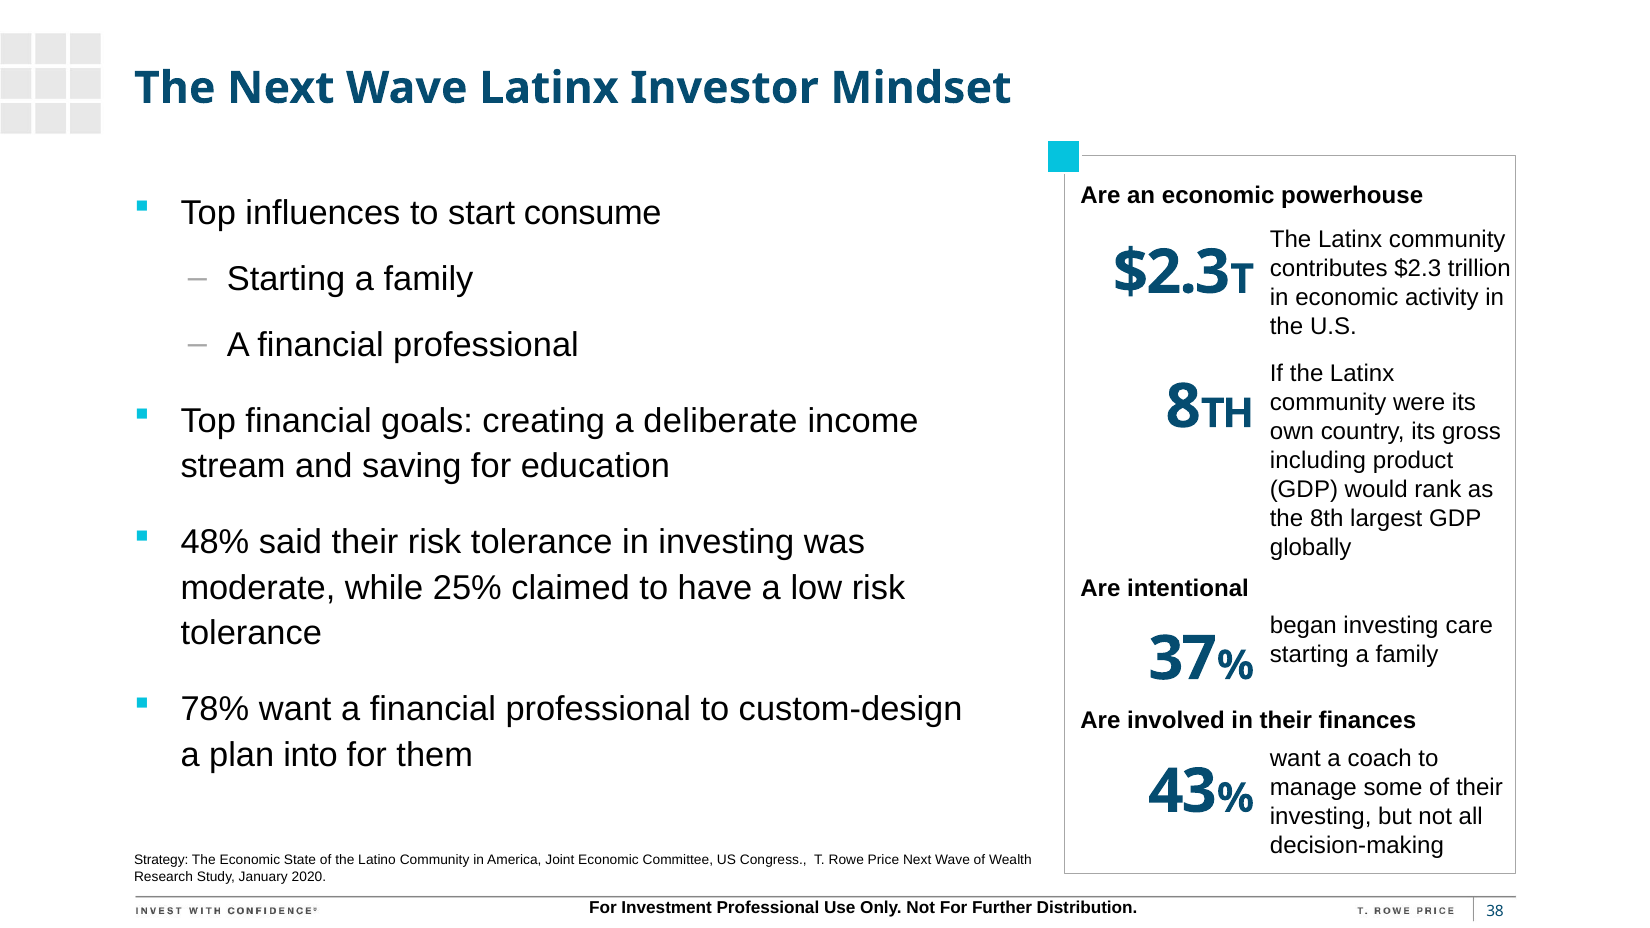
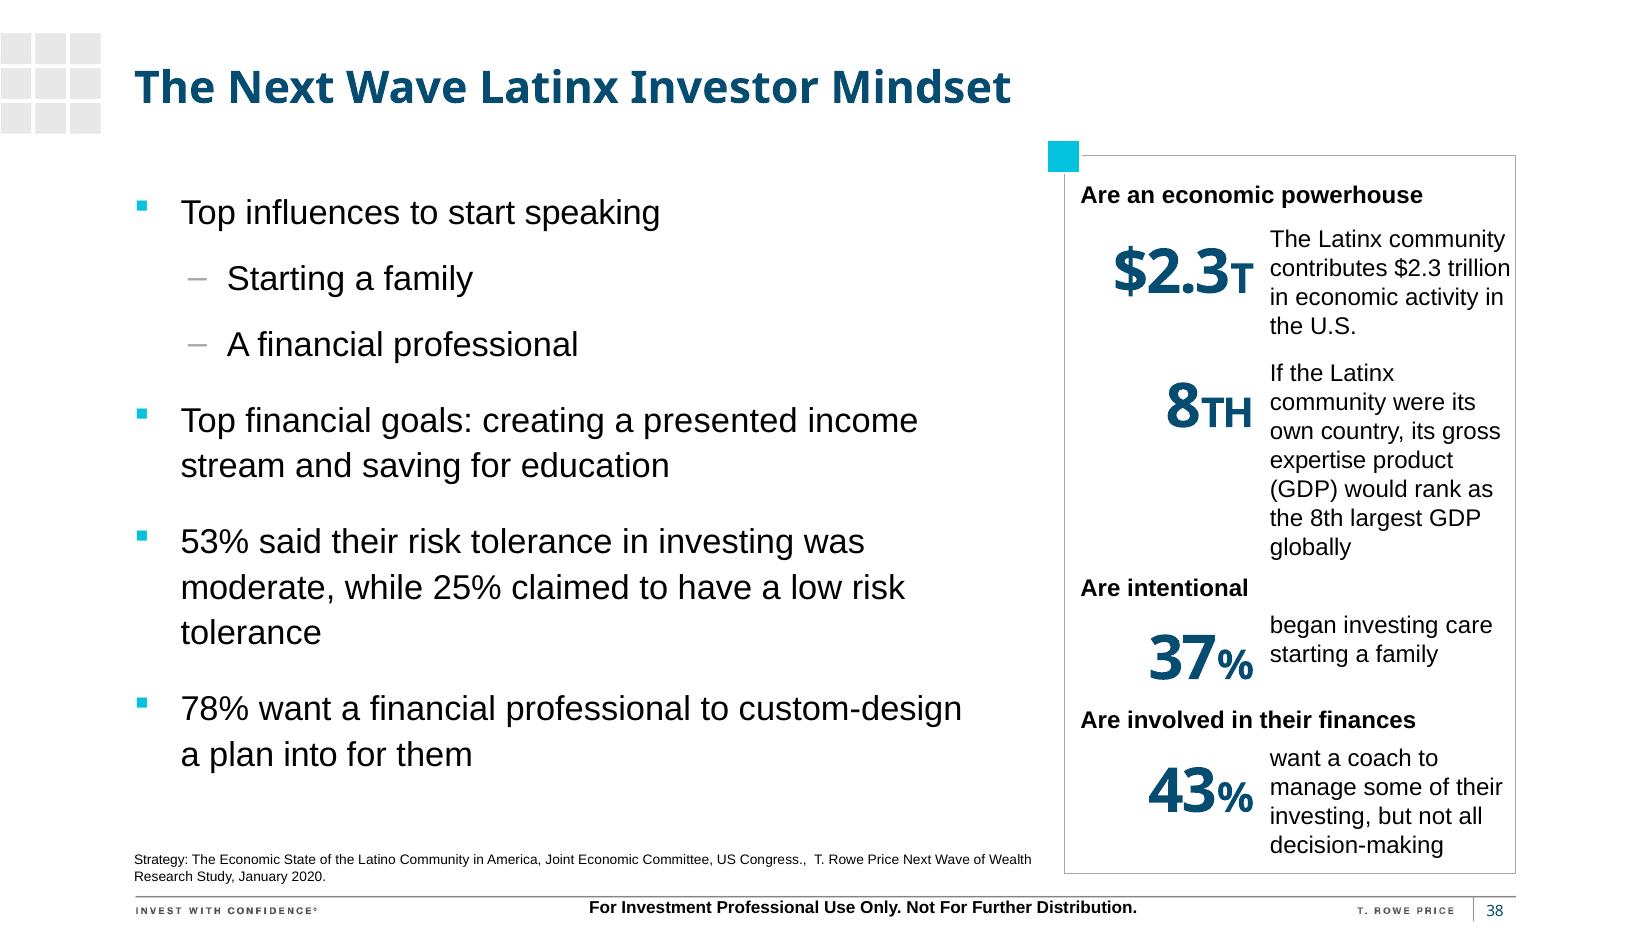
consume: consume -> speaking (593, 213)
deliberate: deliberate -> presented (720, 421)
including: including -> expertise (1318, 461)
48%: 48% -> 53% (215, 543)
